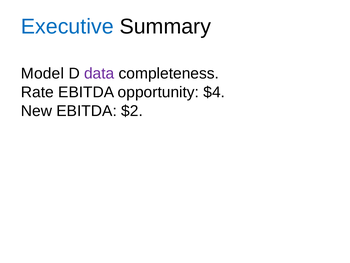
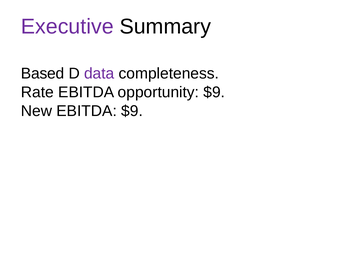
Executive colour: blue -> purple (67, 27)
Model: Model -> Based (43, 73)
opportunity $4: $4 -> $9 (214, 92)
EBITDA $2: $2 -> $9 (132, 111)
